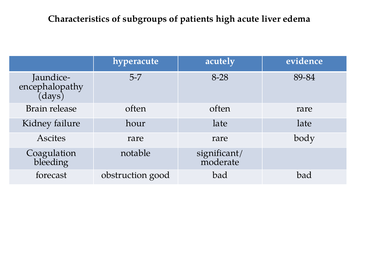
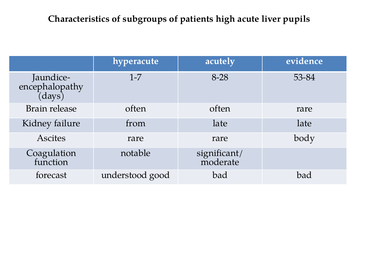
edema: edema -> pupils (297, 19)
5-7: 5-7 -> 1-7 (136, 77)
89-84: 89-84 -> 53-84 (305, 77)
hour: hour -> from (136, 123)
bleeding: bleeding -> function (51, 162)
obstruction: obstruction -> understood (124, 175)
